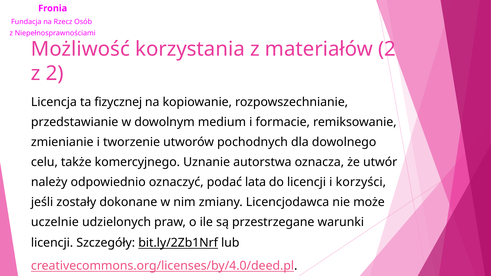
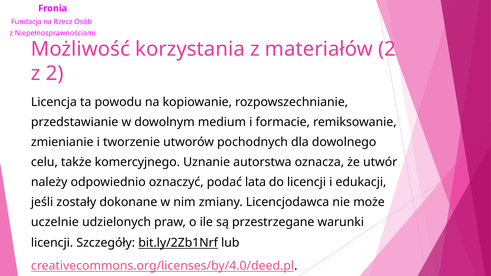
fizycznej: fizycznej -> powodu (118, 102)
korzyści: korzyści -> edukacji (361, 182)
